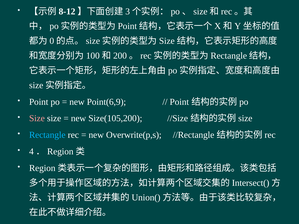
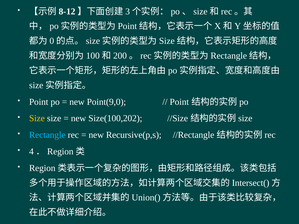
Point(6,9: Point(6,9 -> Point(9,0 (106, 102)
Size colour: pink -> yellow (37, 118)
Size(105,200: Size(105,200 -> Size(100,202 (115, 118)
Overwrite(p,s: Overwrite(p,s -> Recursive(p,s (134, 135)
